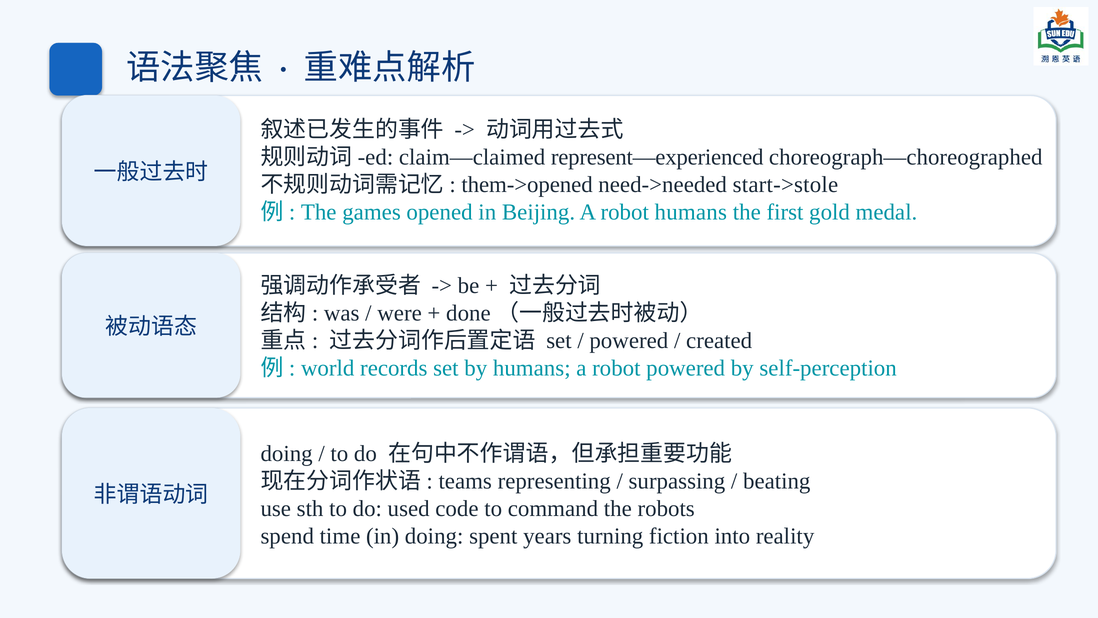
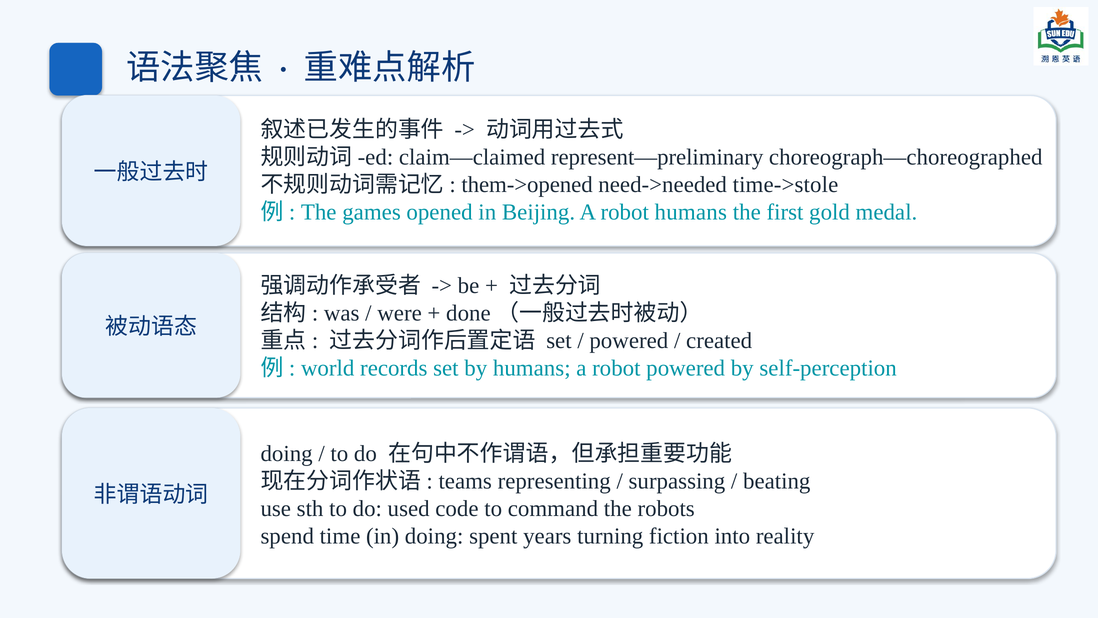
represent—experienced: represent—experienced -> represent—preliminary (657, 157)
start->stole: start->stole -> time->stole (785, 185)
